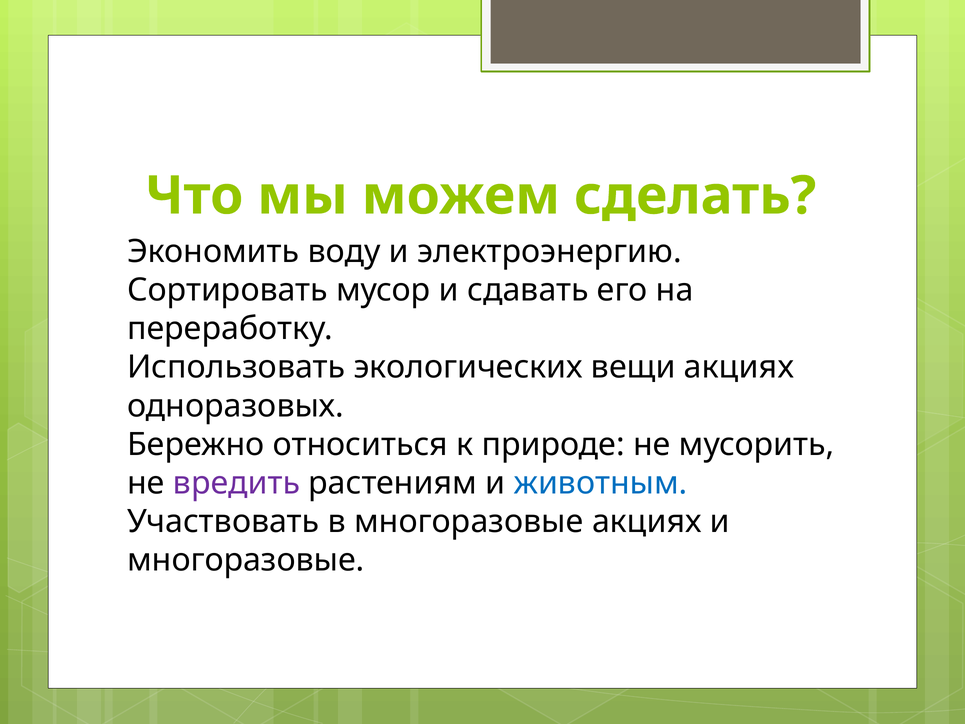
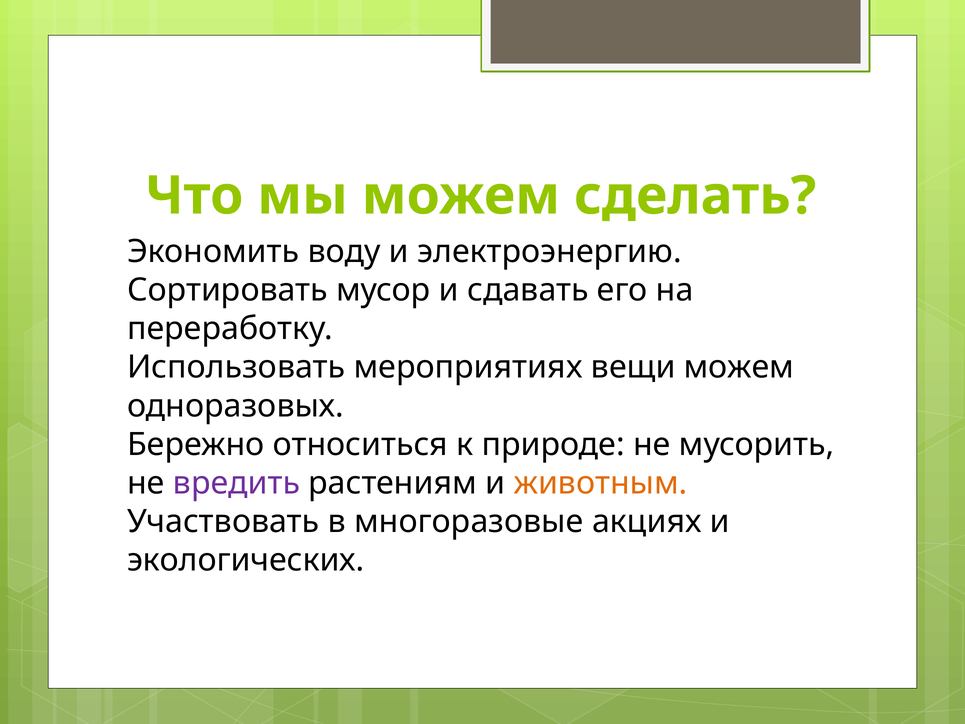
экологических: экологических -> мероприятиях (468, 367)
вещи акциях: акциях -> можем (739, 367)
животным colour: blue -> orange (601, 483)
многоразовые: многоразовые -> экологических (246, 560)
